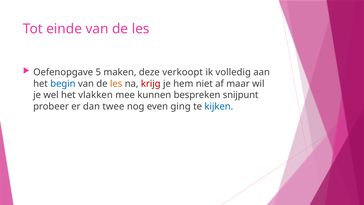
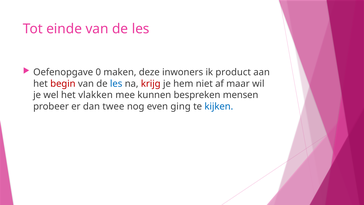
5: 5 -> 0 (98, 72)
verkoopt: verkoopt -> inwoners (183, 72)
volledig: volledig -> product (233, 72)
begin colour: blue -> red (63, 84)
les colour: orange -> blue (116, 84)
snijpunt: snijpunt -> mensen (241, 95)
